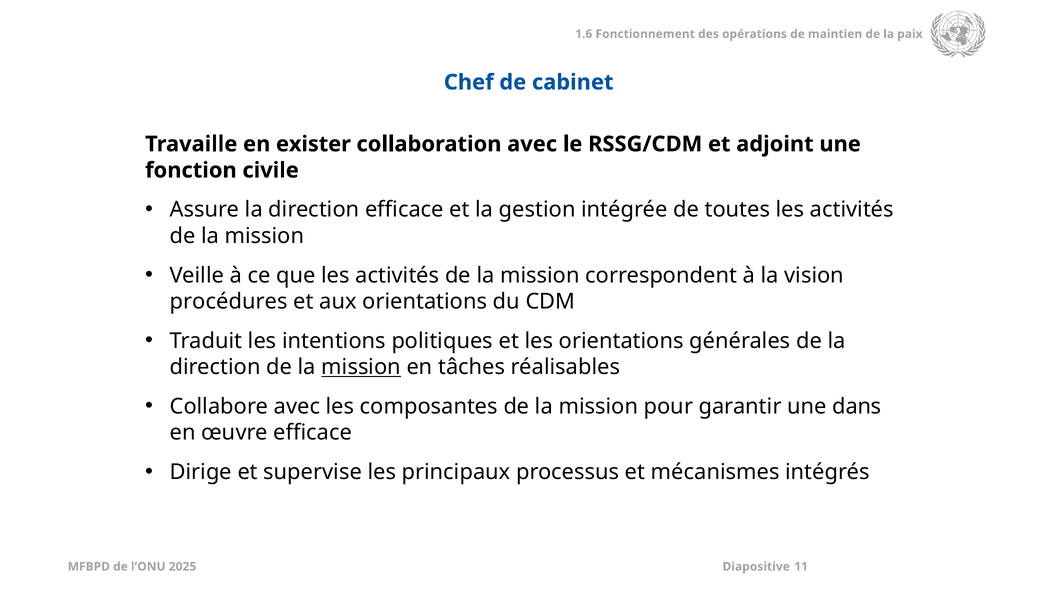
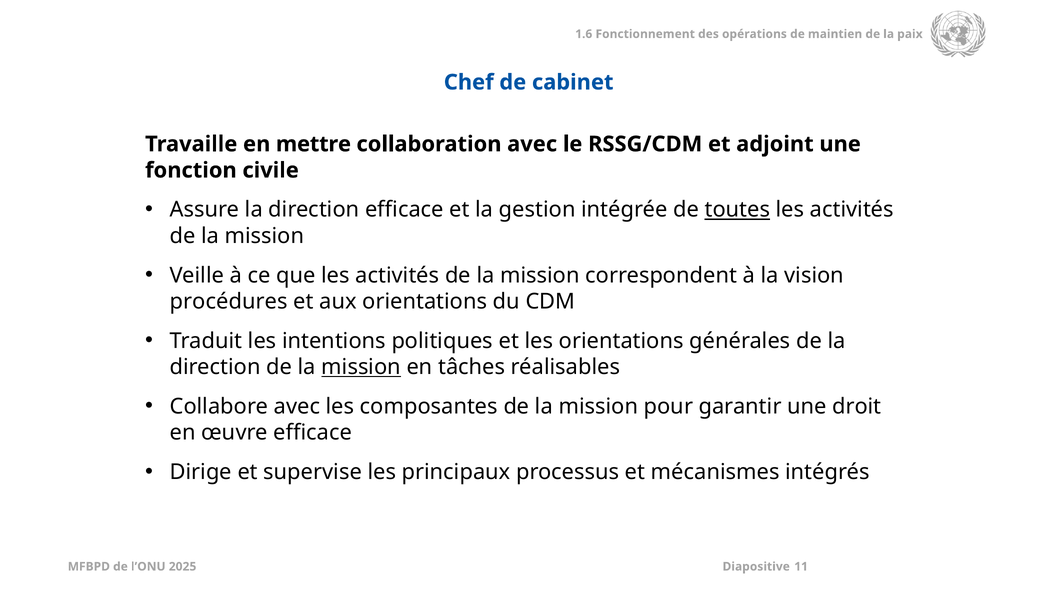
exister: exister -> mettre (313, 144)
toutes underline: none -> present (737, 210)
dans: dans -> droit (857, 407)
